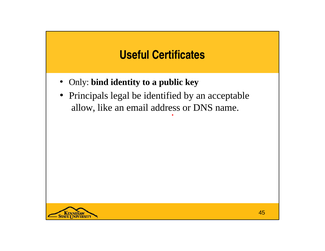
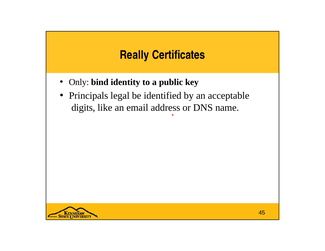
Useful: Useful -> Really (135, 55)
allow: allow -> digits (83, 108)
